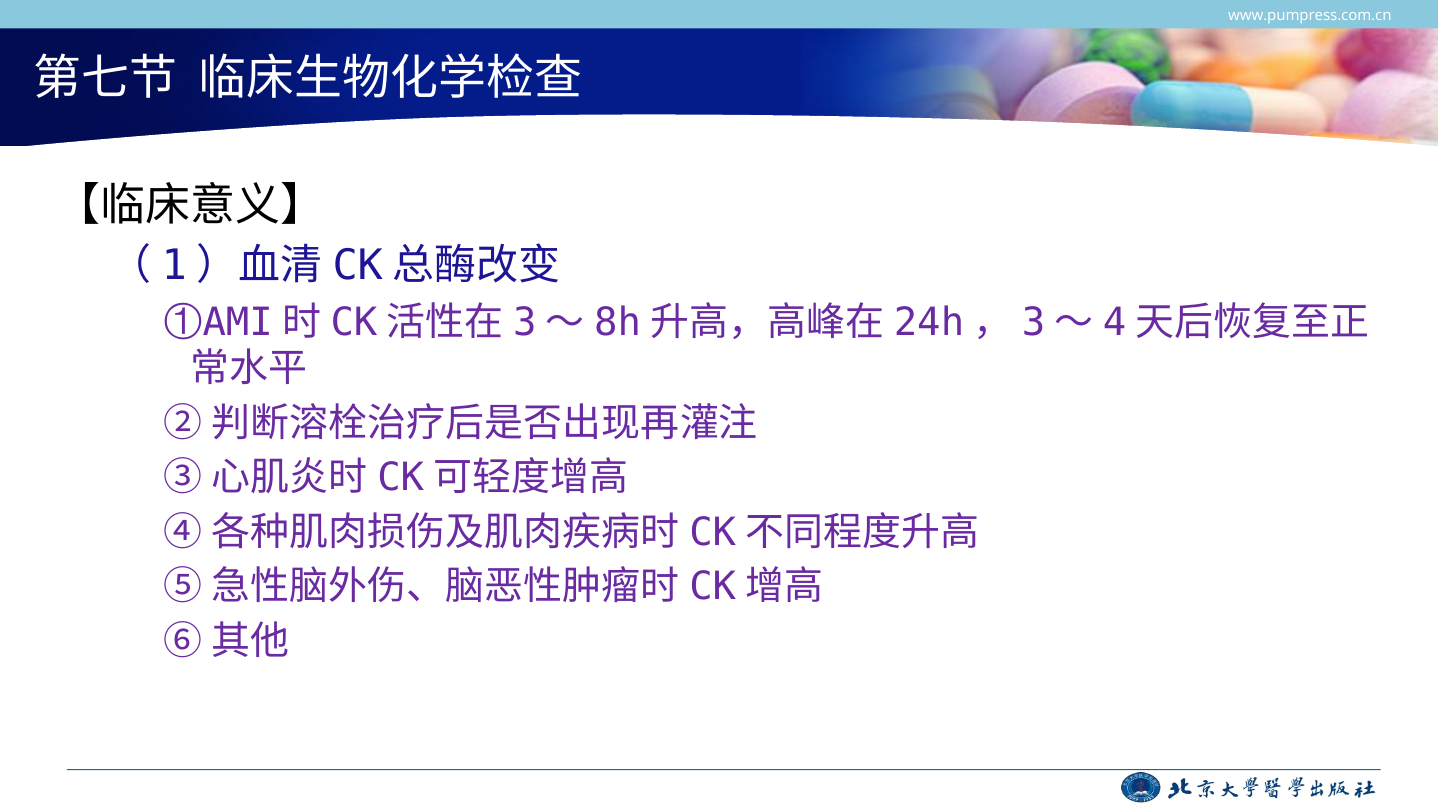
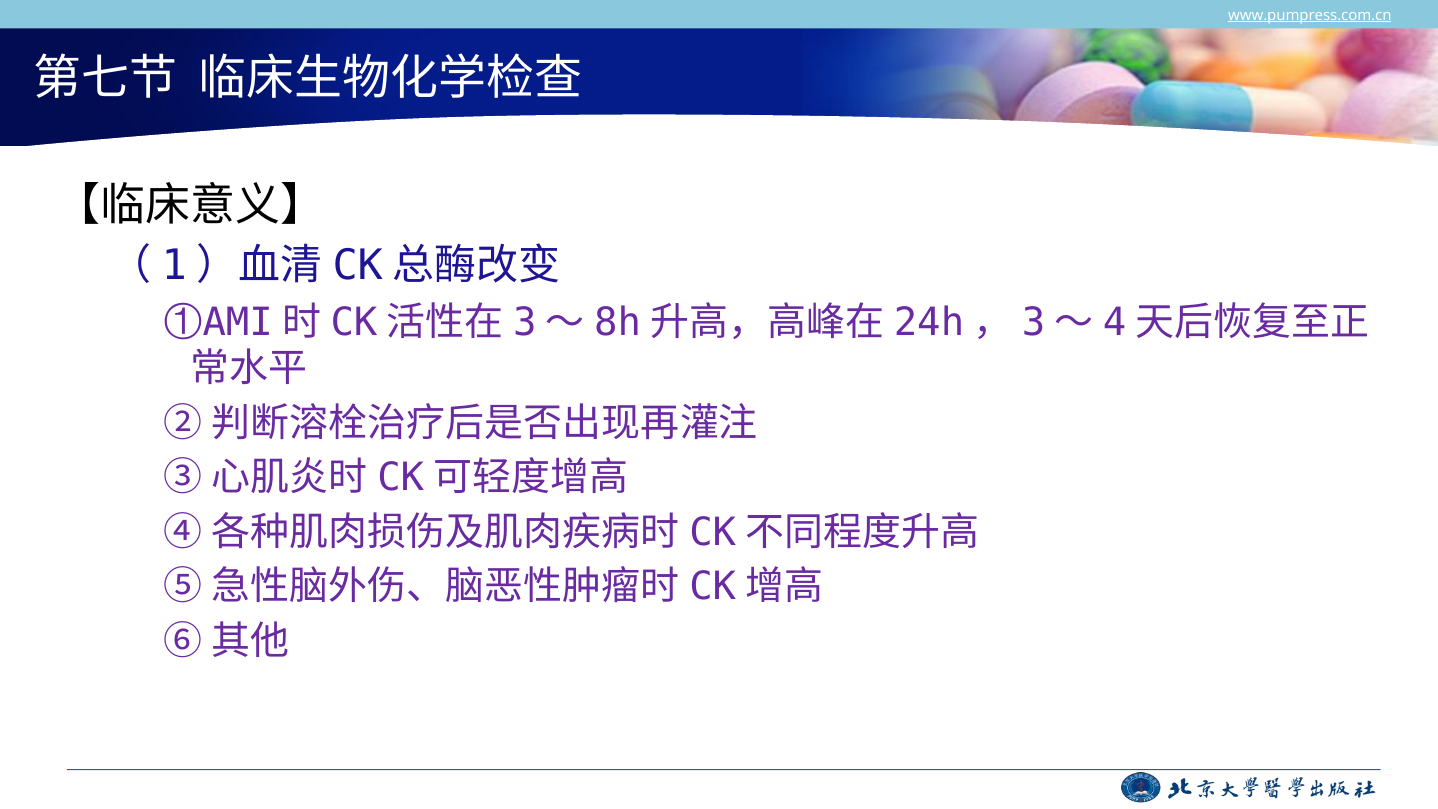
www.pumpress.com.cn underline: none -> present (1310, 15)
